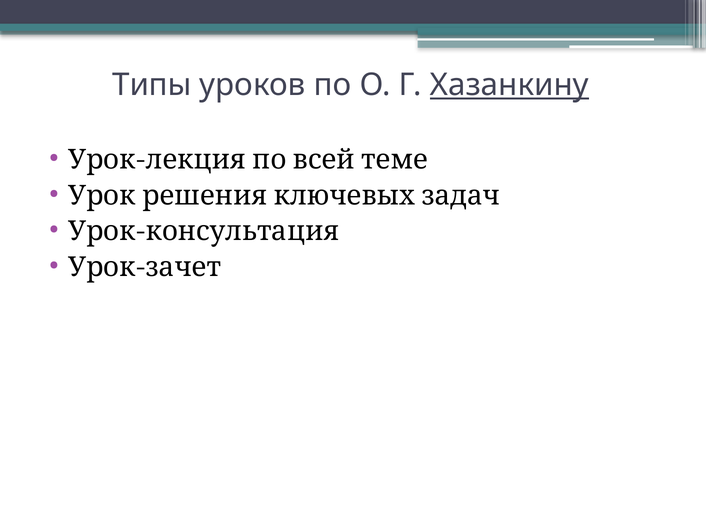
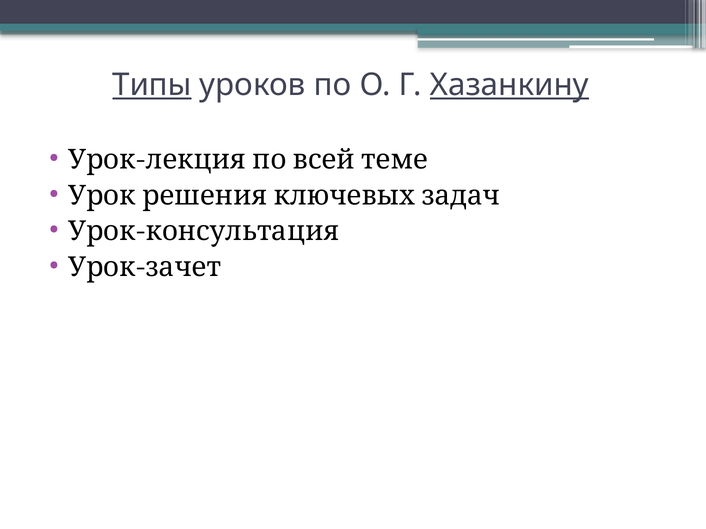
Типы underline: none -> present (152, 85)
